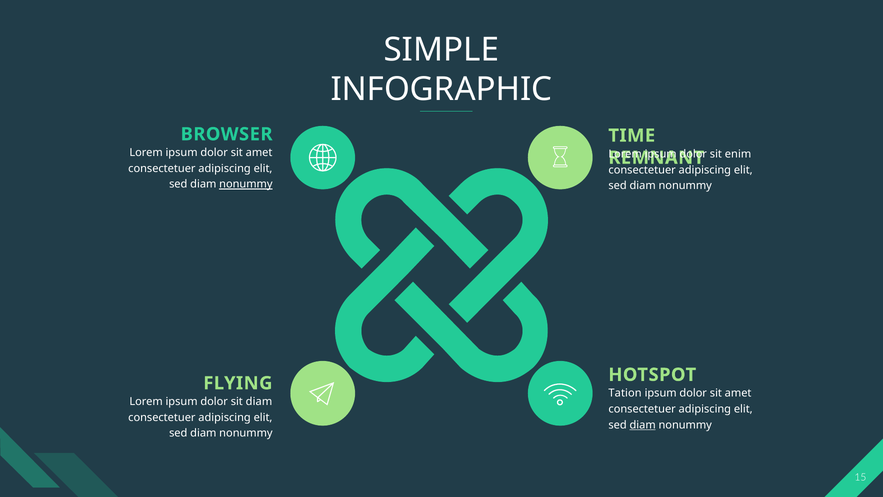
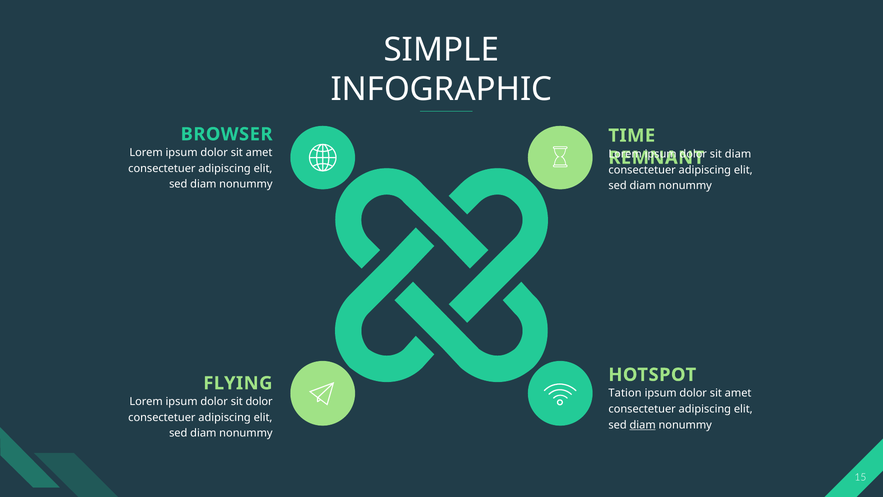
sit enim: enim -> diam (738, 154)
nonummy underline: present -> none (246, 184)
sit diam: diam -> dolor (259, 401)
